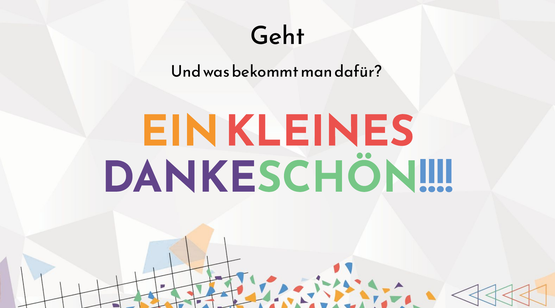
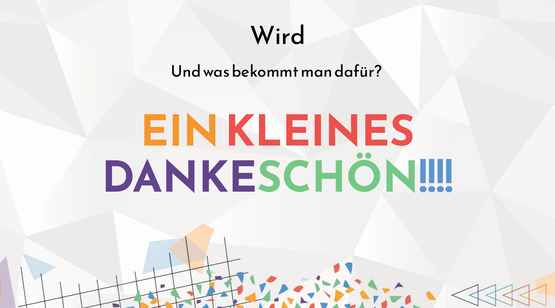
Geht: Geht -> Wird (278, 36)
